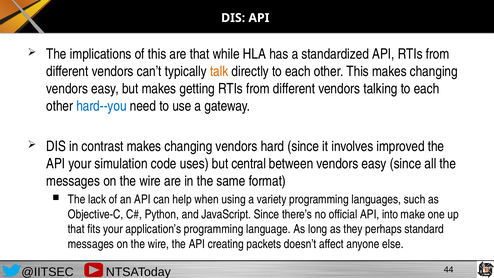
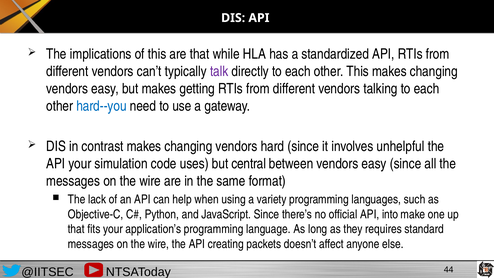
talk colour: orange -> purple (219, 71)
improved: improved -> unhelpful (401, 146)
perhaps: perhaps -> requires (384, 229)
